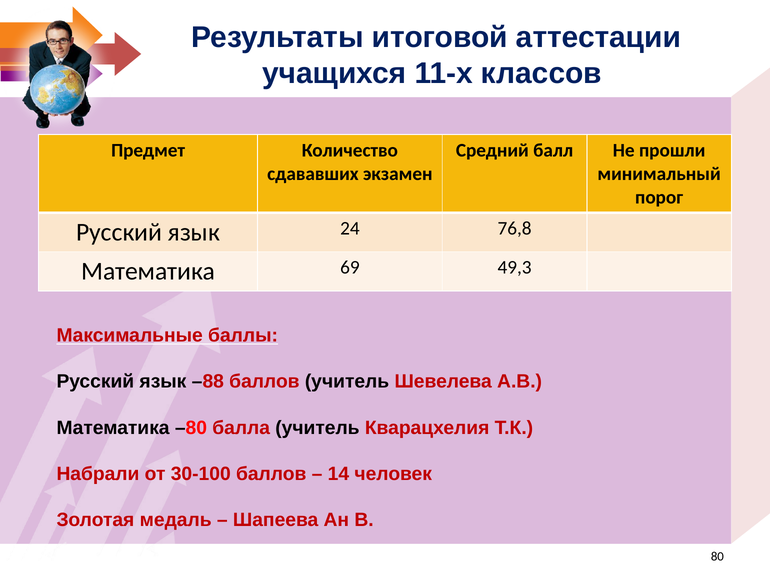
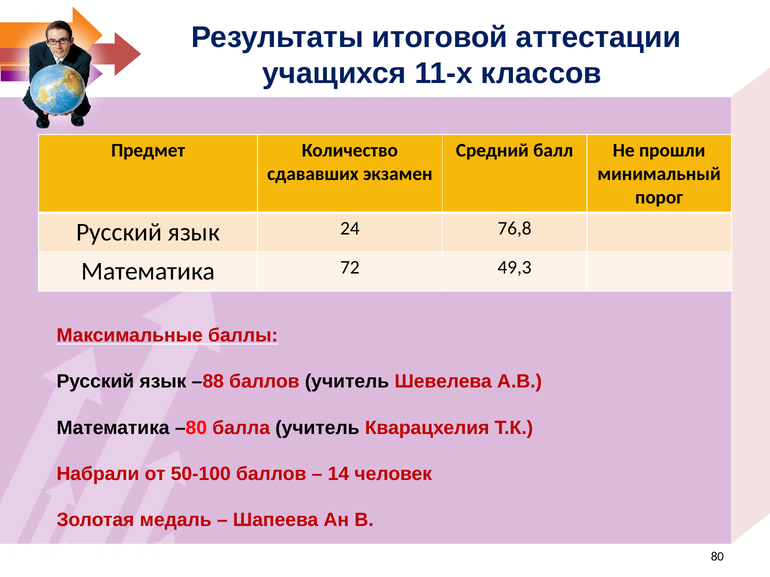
69: 69 -> 72 (350, 268)
30-100: 30-100 -> 50-100 (201, 474)
